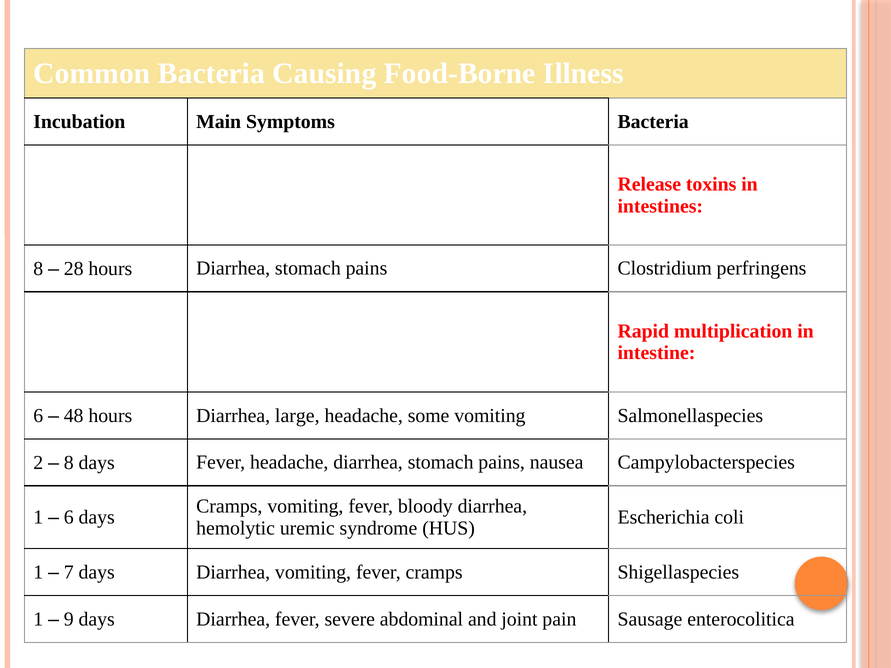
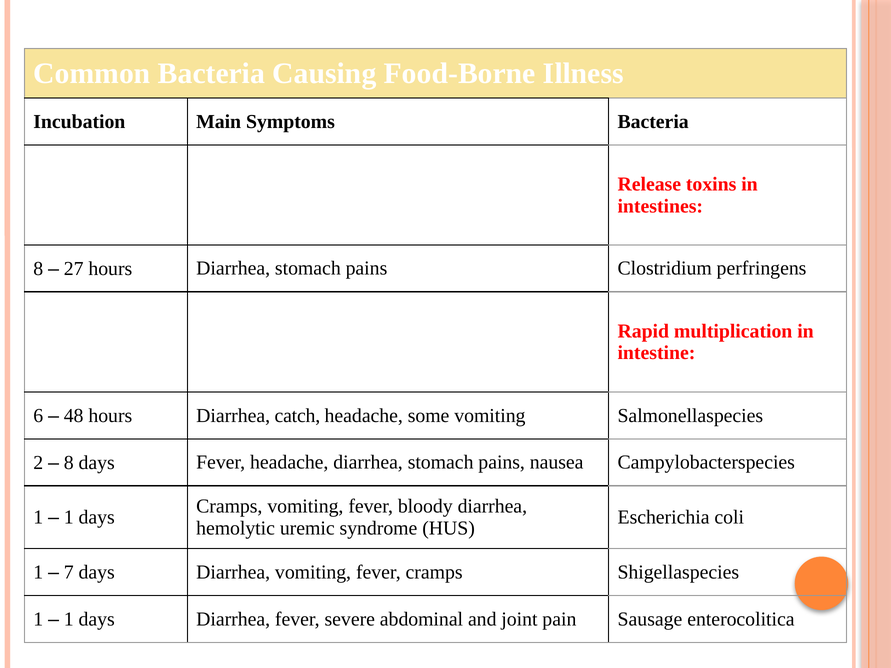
28: 28 -> 27 (74, 269)
large: large -> catch (297, 416)
6: 6 -> 1 (69, 517)
9: 9 -> 1 (69, 619)
